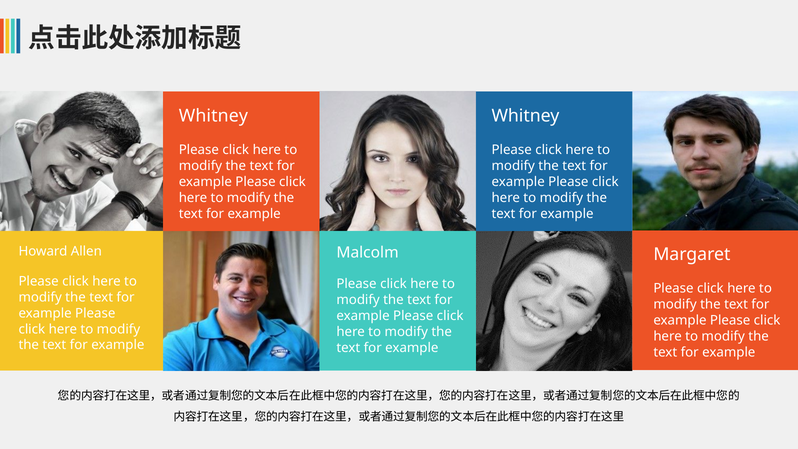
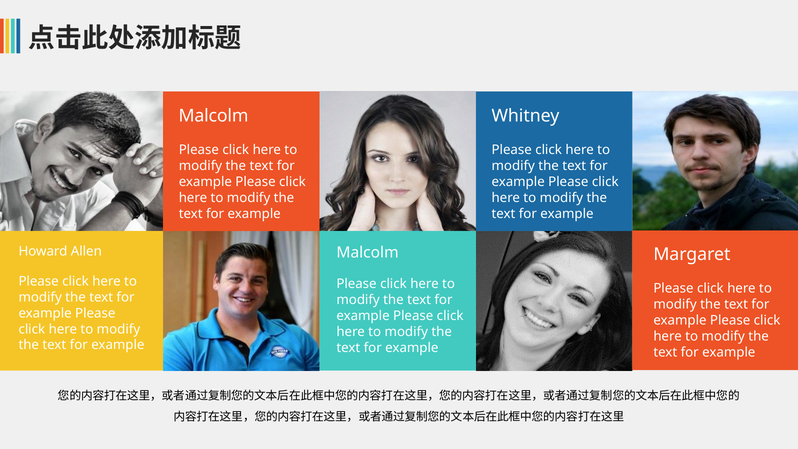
Whitney: Whitney -> Malcolm (214, 116)
